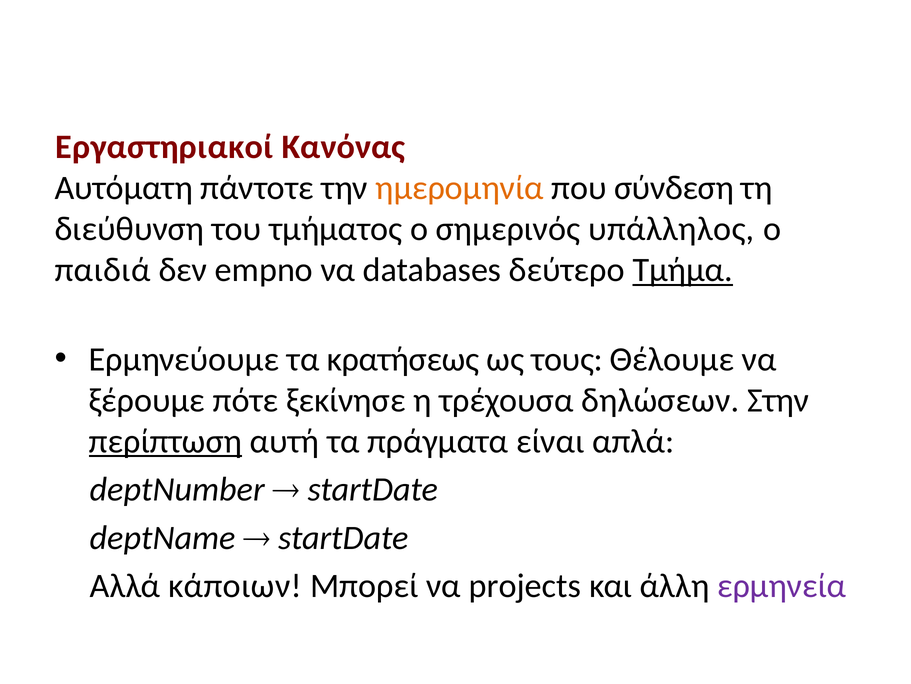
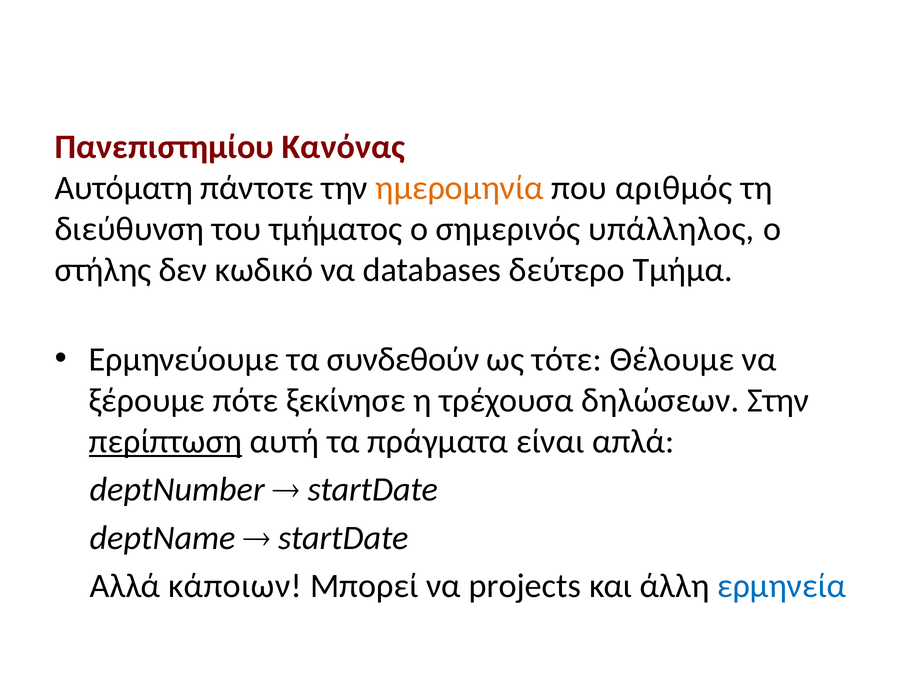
Εργαστηριακοί: Εργαστηριακοί -> Πανεπιστημίου (164, 147)
σύνδεση: σύνδεση -> αριθμός (674, 188)
παιδιά: παιδιά -> στήλης (103, 270)
empno: empno -> κωδικό (264, 270)
Τμήμα underline: present -> none (683, 270)
κρατήσεως: κρατήσεως -> συνδεθούν (403, 359)
τους: τους -> τότε (567, 359)
ερμηνεία colour: purple -> blue (782, 585)
